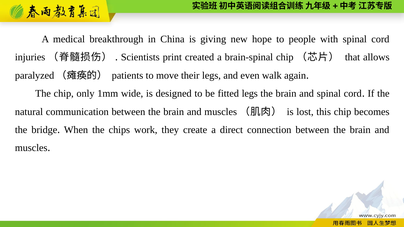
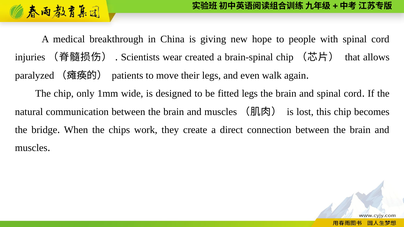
print: print -> wear (172, 57)
